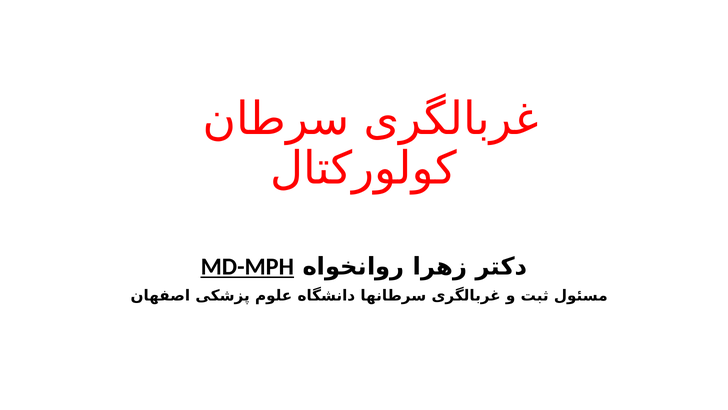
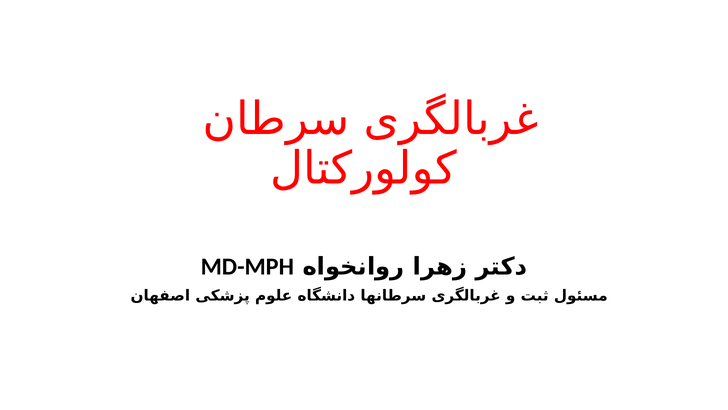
MD-MPH underline: present -> none (247, 266)
